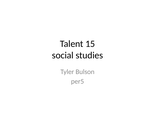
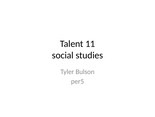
15: 15 -> 11 (90, 44)
